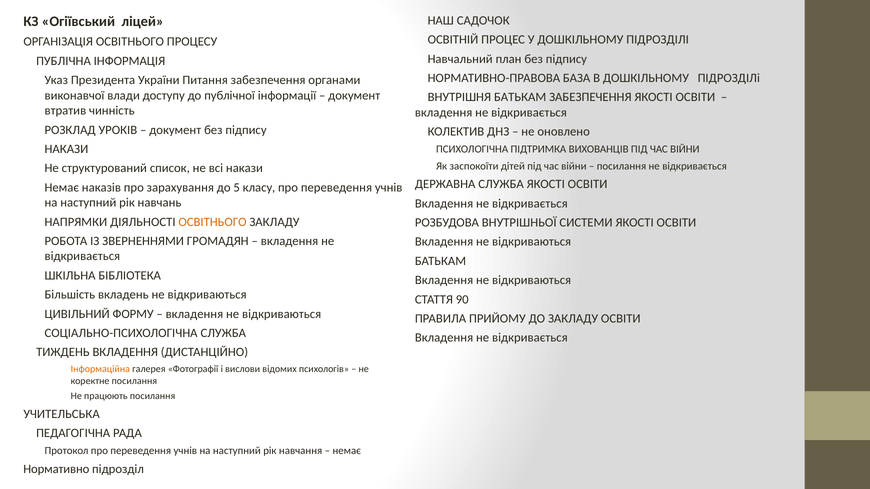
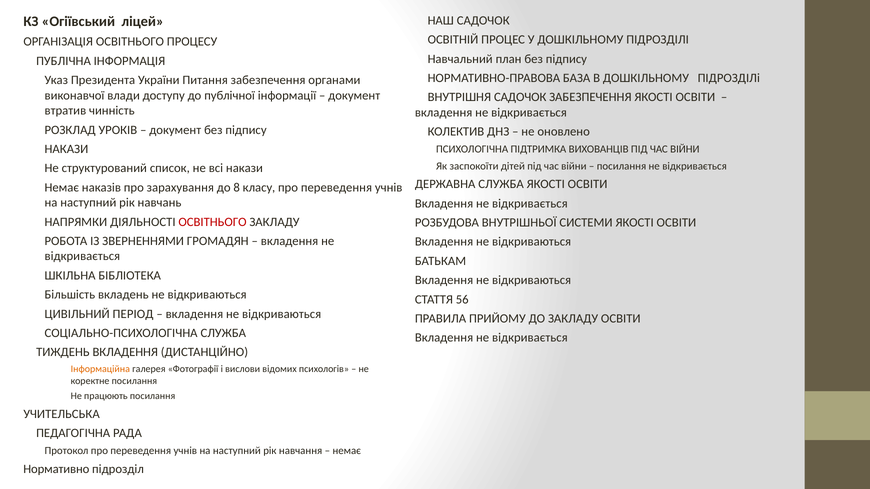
ВНУТРІШНЯ БАТЬКАМ: БАТЬКАМ -> САДОЧОК (520, 97)
5: 5 -> 8 (237, 188)
ОСВІТНЬОГО colour: orange -> red (213, 222)
90: 90 -> 56 (462, 300)
ФОРМУ: ФОРМУ -> ПЕРІОД (133, 314)
